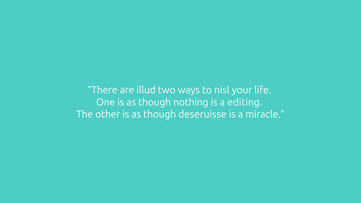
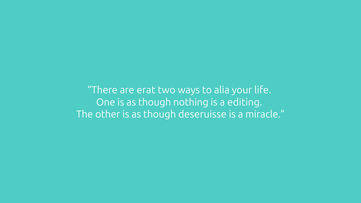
illud: illud -> erat (146, 90)
nisl: nisl -> alia (222, 90)
